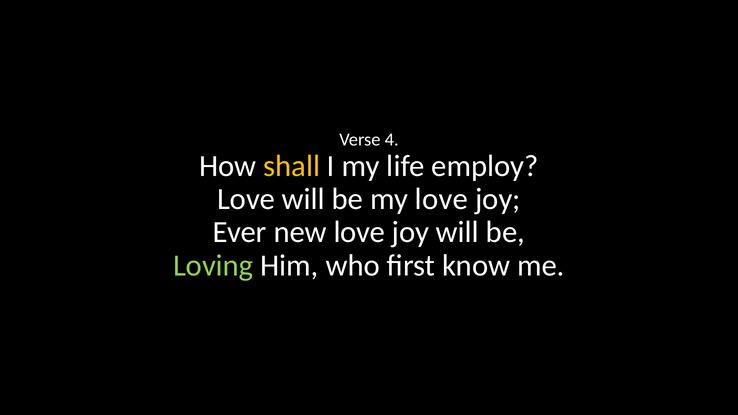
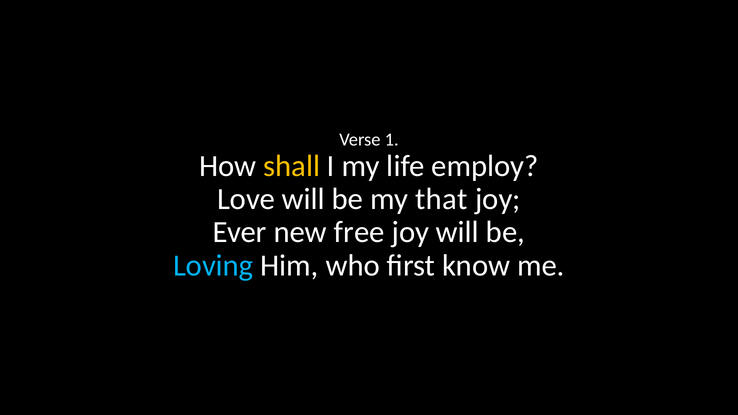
4: 4 -> 1 (392, 140)
my love: love -> that (441, 199)
new love: love -> free (359, 232)
Loving colour: light green -> light blue (213, 266)
